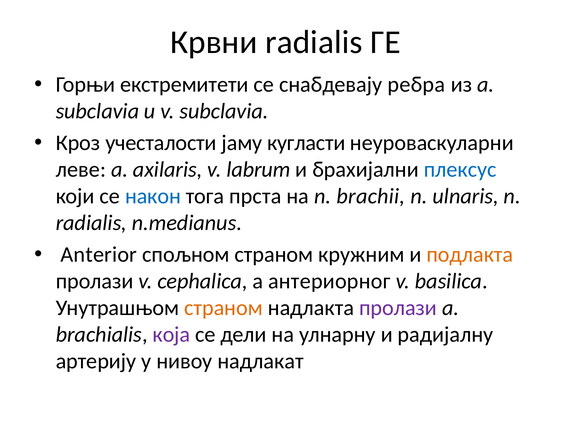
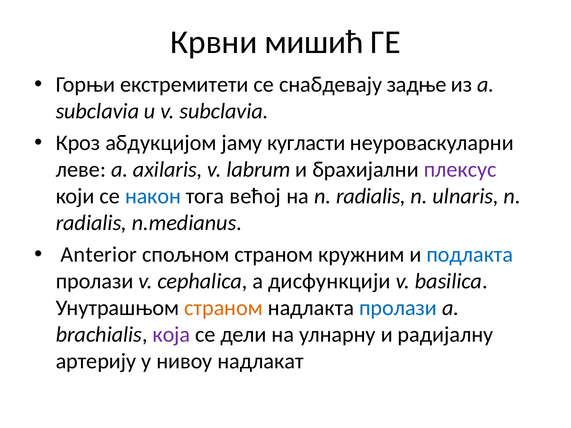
Крвни radialis: radialis -> мишић (314, 42)
ребра: ребра -> задње (417, 85)
учесталости: учесталости -> абдукцијом (161, 143)
плексус colour: blue -> purple (460, 170)
прста: прста -> већој (255, 196)
на n brachii: brachii -> radialis (371, 196)
подлакта colour: orange -> blue (470, 255)
антериорног: антериорног -> дисфункцији (329, 281)
пролази colour: purple -> blue (398, 308)
